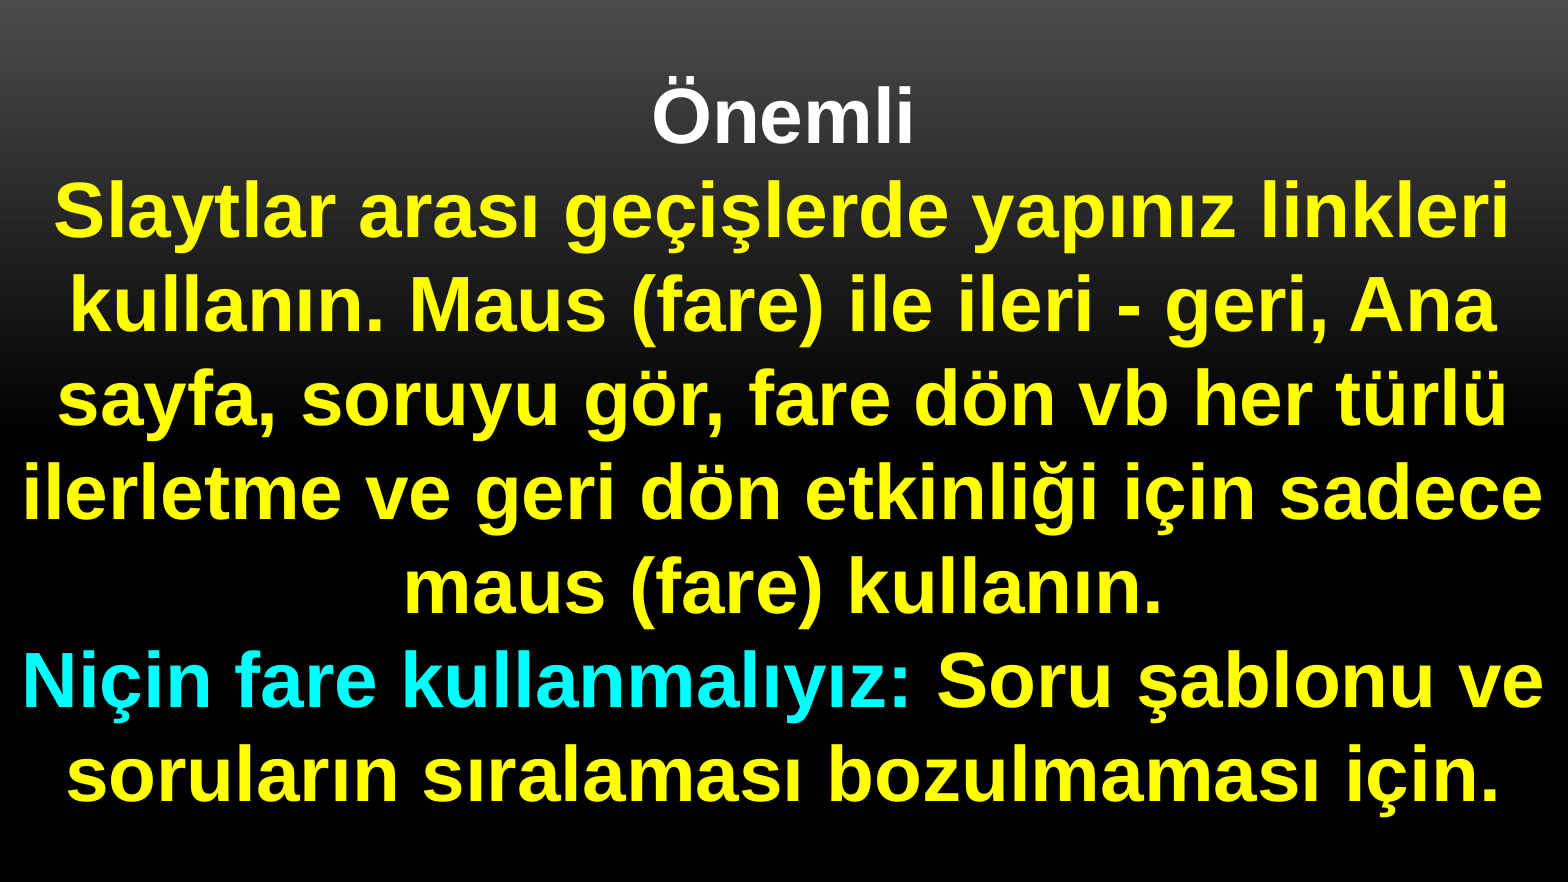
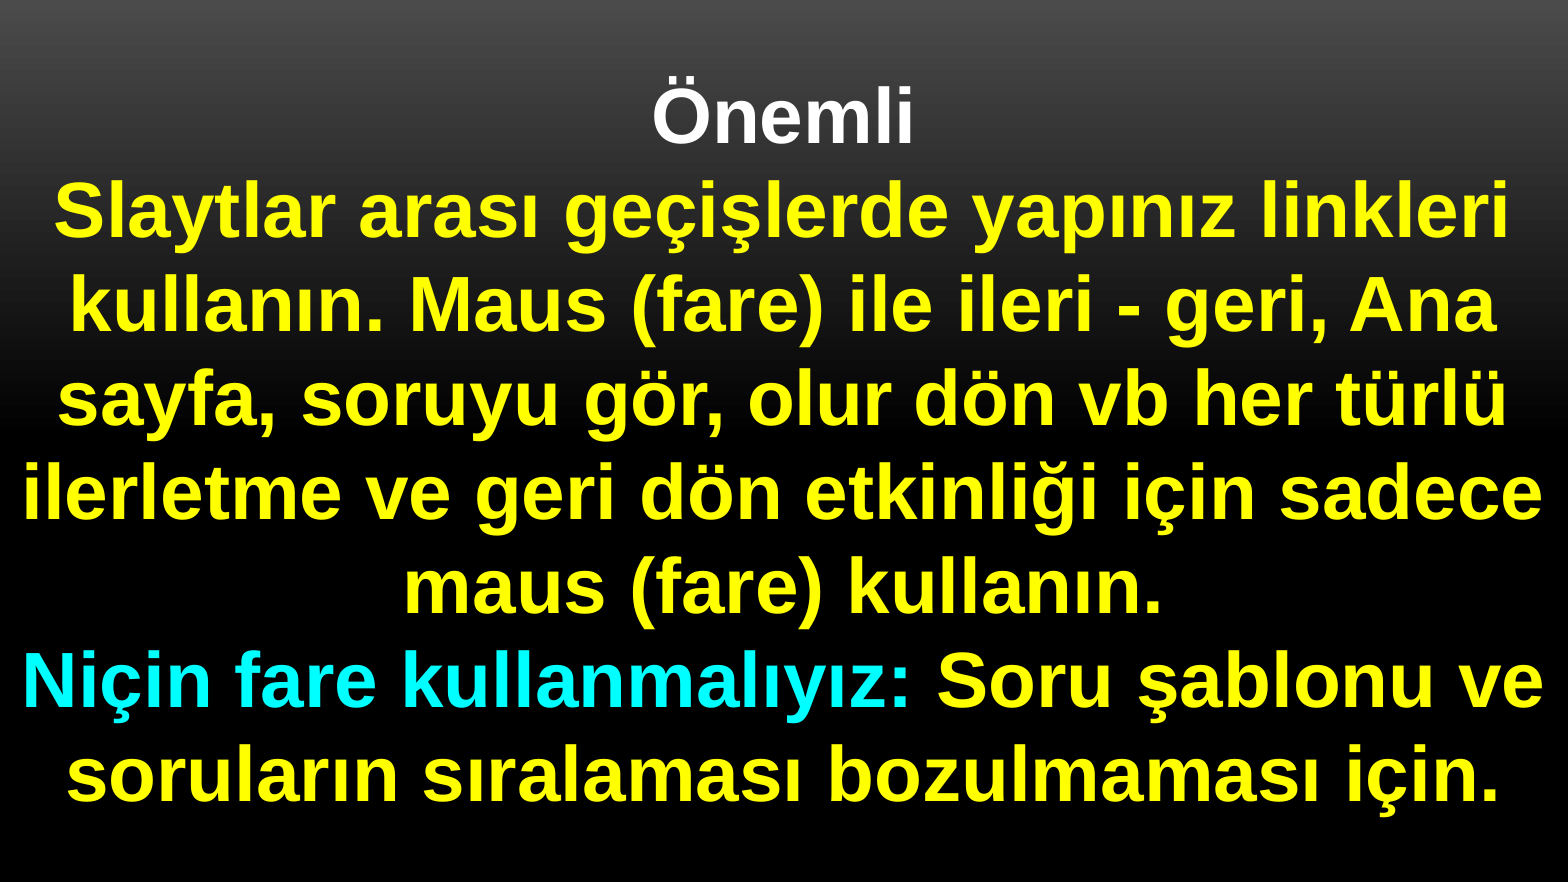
gör fare: fare -> olur (821, 399)
